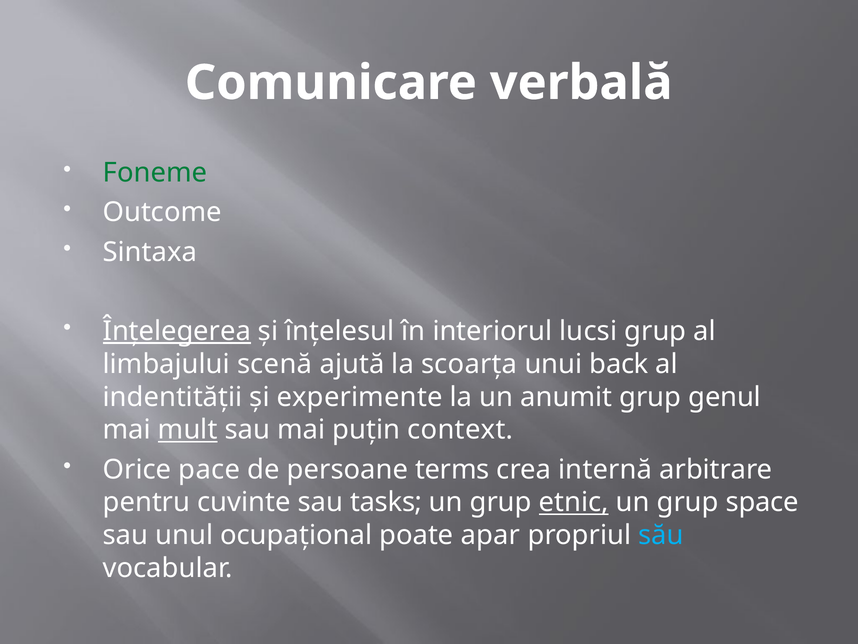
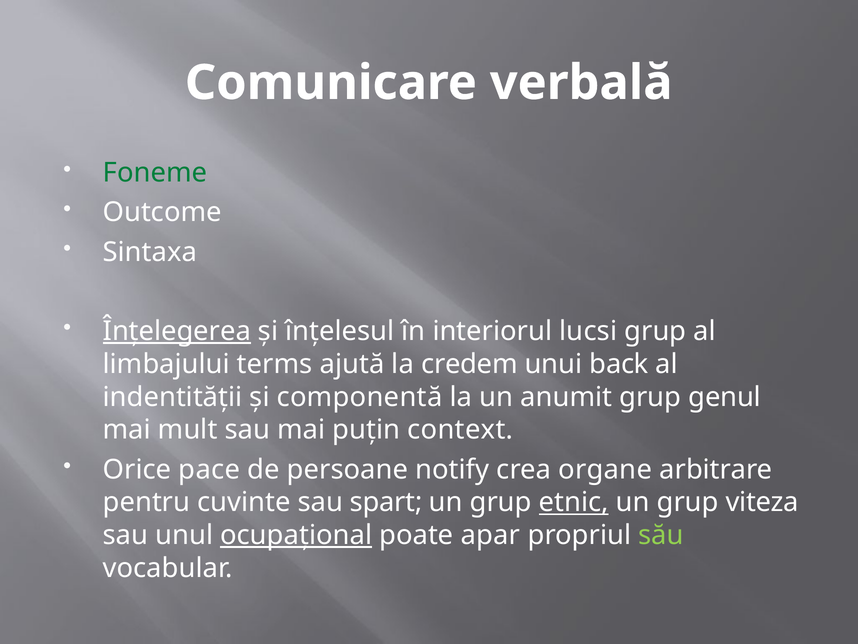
scenă: scenă -> terms (275, 364)
scoarţa: scoarţa -> credem (469, 364)
experimente: experimente -> componentă (360, 397)
mult underline: present -> none (188, 430)
terms: terms -> notify (452, 469)
internă: internă -> organe (605, 469)
tasks: tasks -> spart (386, 502)
space: space -> viteza (762, 502)
ocupaţional underline: none -> present (296, 535)
său colour: light blue -> light green (661, 535)
